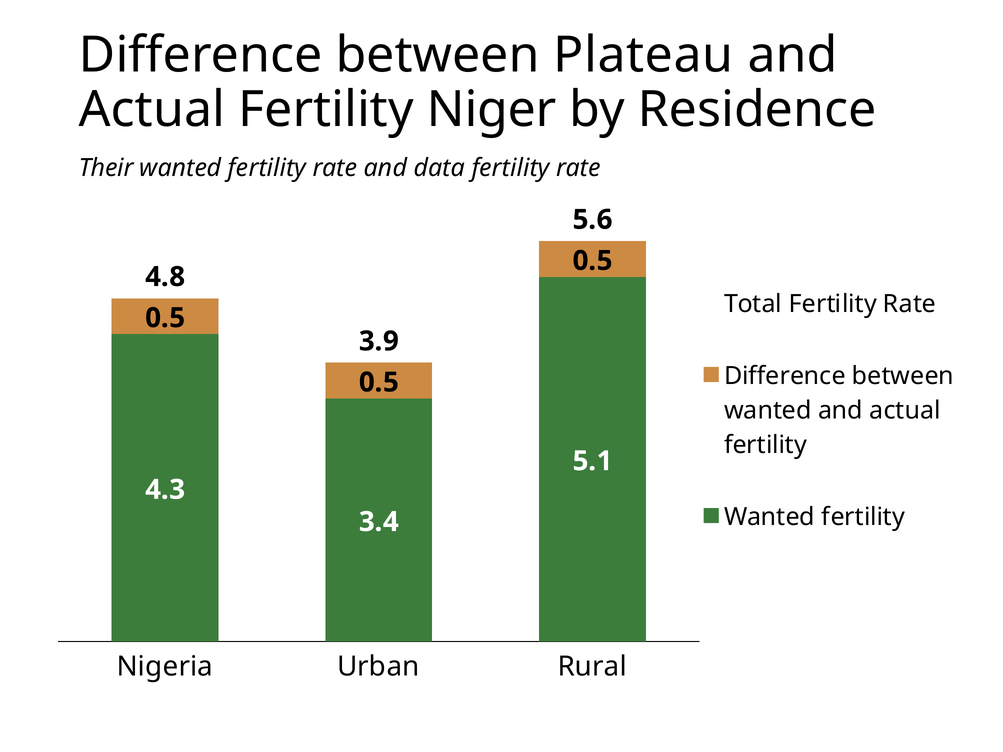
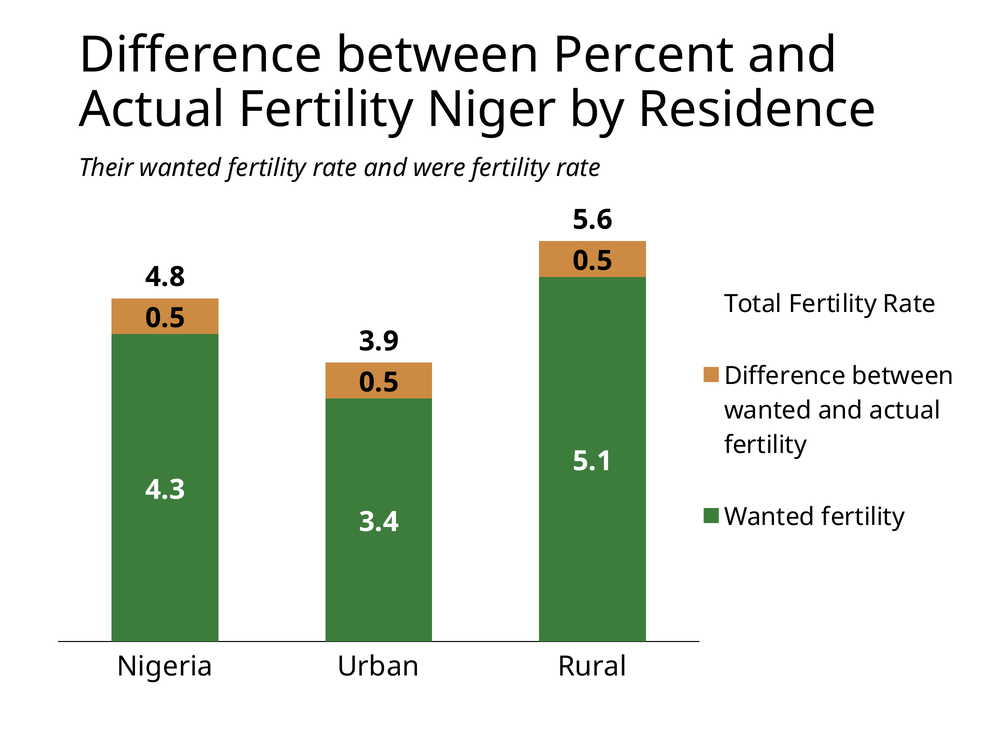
Plateau: Plateau -> Percent (644, 55)
data: data -> were (439, 168)
